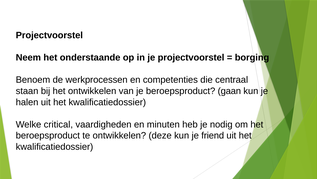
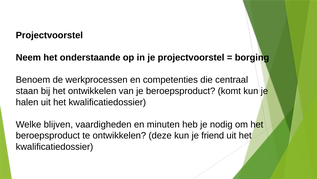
beroepsproduct gaan: gaan -> komt (229, 91)
critical: critical -> blijven (58, 124)
